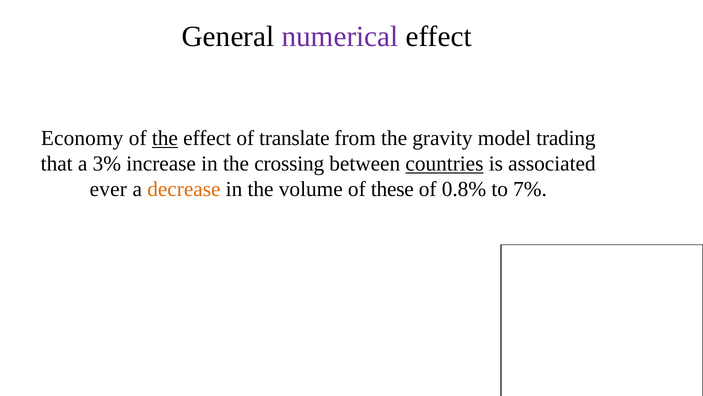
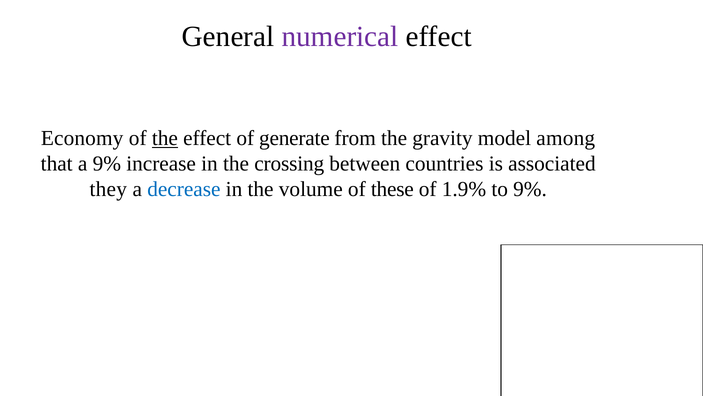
translate: translate -> generate (294, 138)
trading: trading -> among (566, 138)
a 3%: 3% -> 9% (107, 164)
countries underline: present -> none (444, 164)
ever: ever -> they (108, 189)
decrease colour: orange -> blue (184, 189)
0.8%: 0.8% -> 1.9% (464, 189)
to 7%: 7% -> 9% (530, 189)
